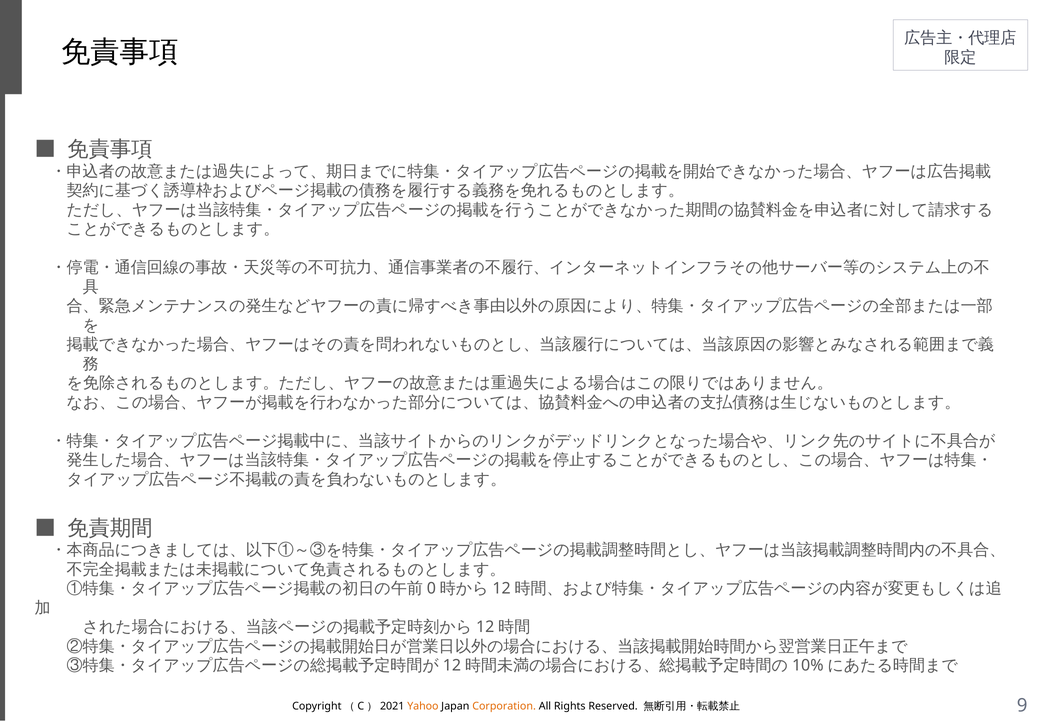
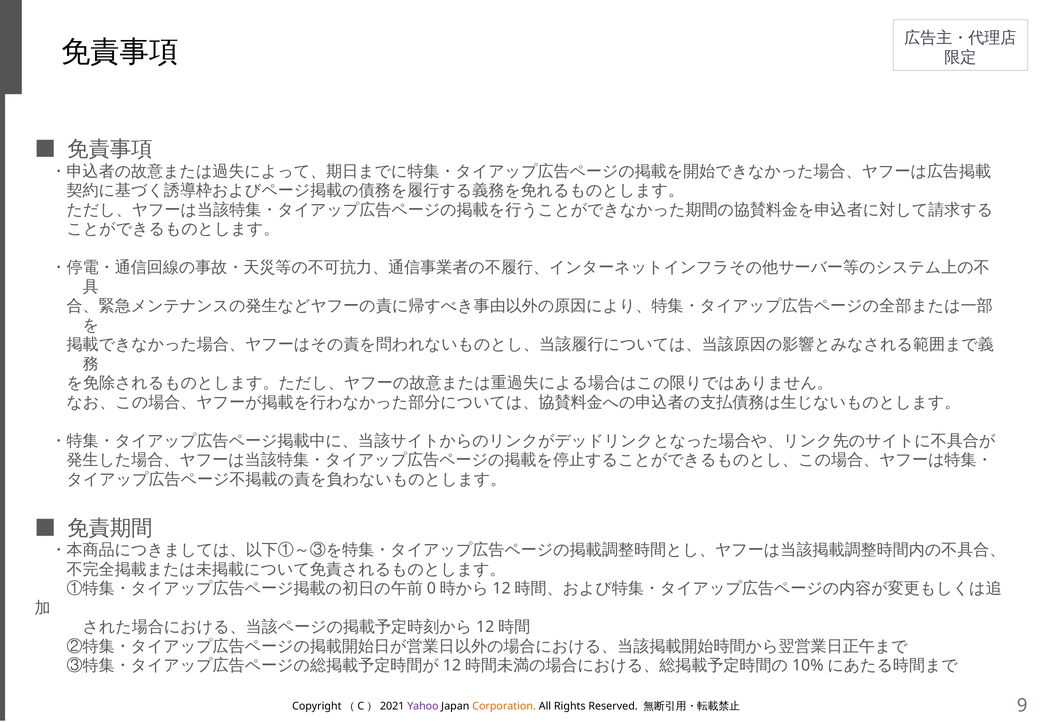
Yahoo colour: orange -> purple (423, 707)
